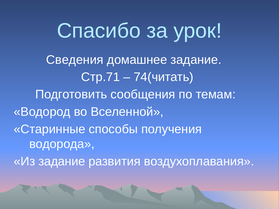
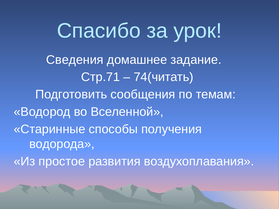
Из задание: задание -> простое (62, 162)
